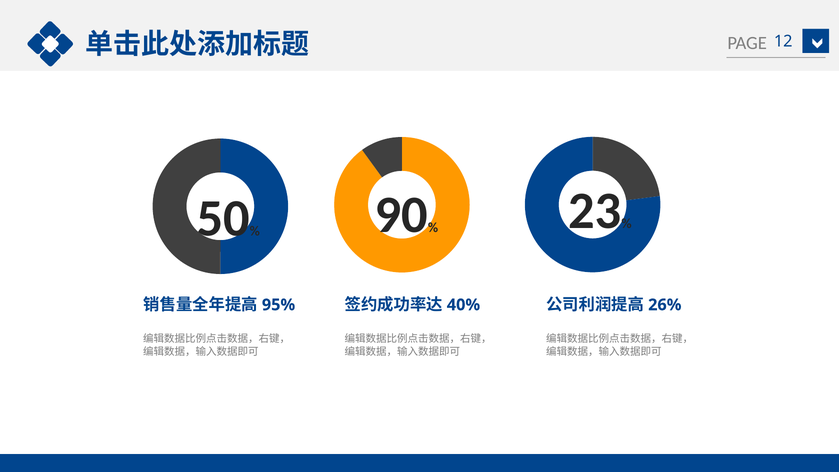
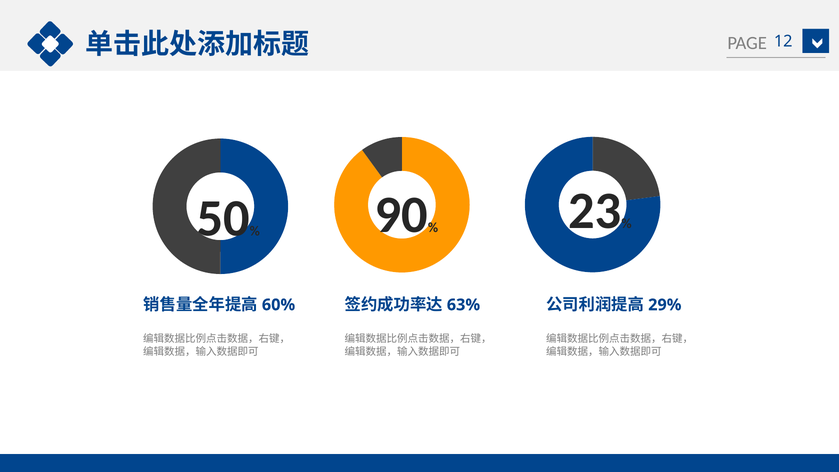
95%: 95% -> 60% (279, 305)
40%: 40% -> 63% (463, 305)
26%: 26% -> 29% (665, 305)
